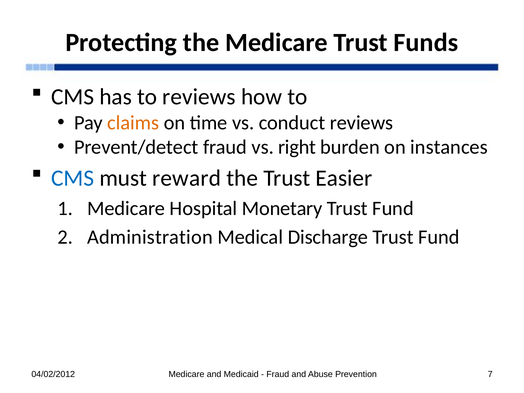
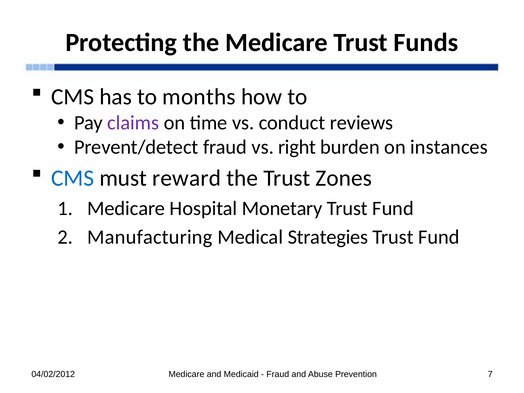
to reviews: reviews -> months (199, 97)
claims colour: orange -> purple (133, 123)
Easier: Easier -> Zones (344, 178)
Administration: Administration -> Manufacturing (150, 237)
Discharge: Discharge -> Strategies (328, 237)
